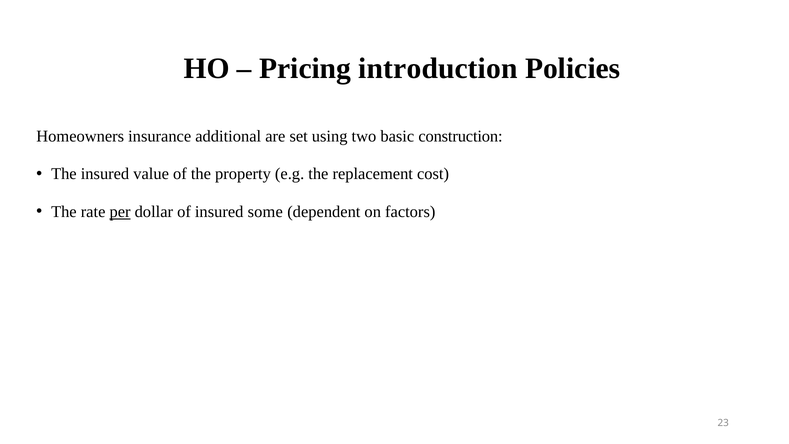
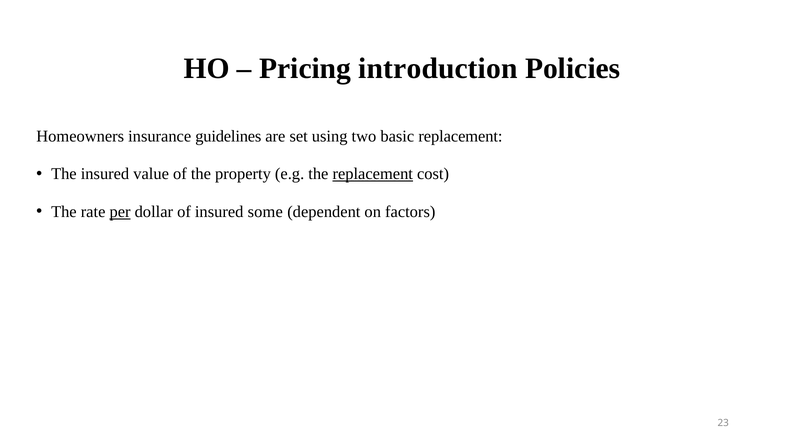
additional: additional -> guidelines (228, 136)
basic construction: construction -> replacement (460, 136)
replacement underline: none -> present (373, 174)
